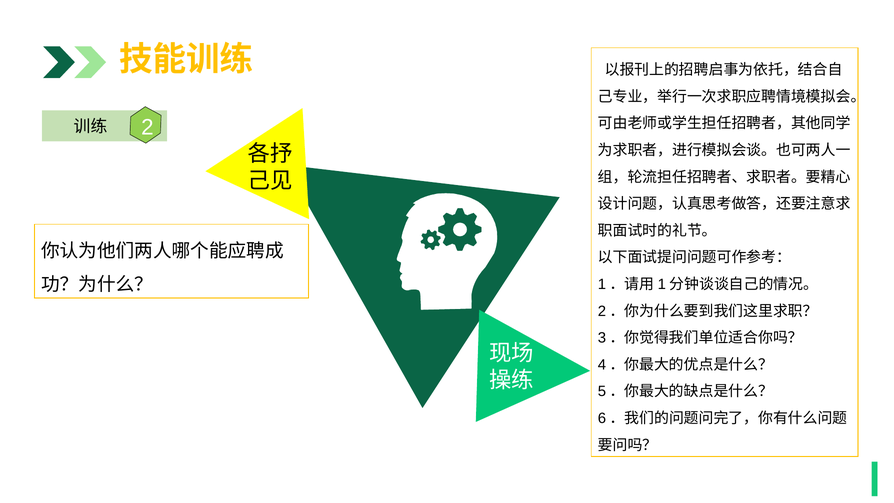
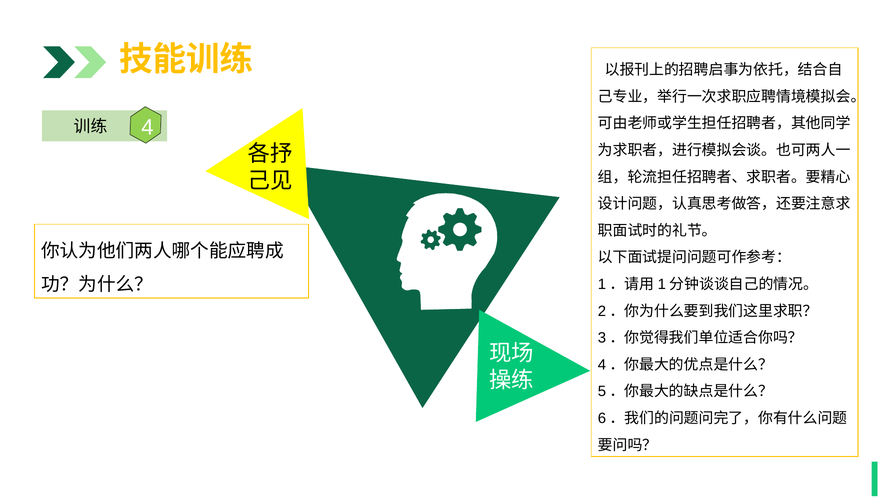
2: 2 -> 4 (147, 127)
